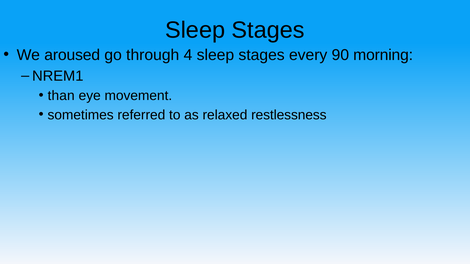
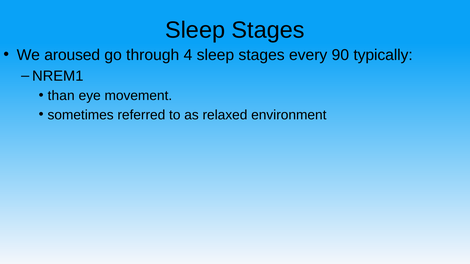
morning: morning -> typically (383, 55)
restlessness: restlessness -> environment (289, 115)
